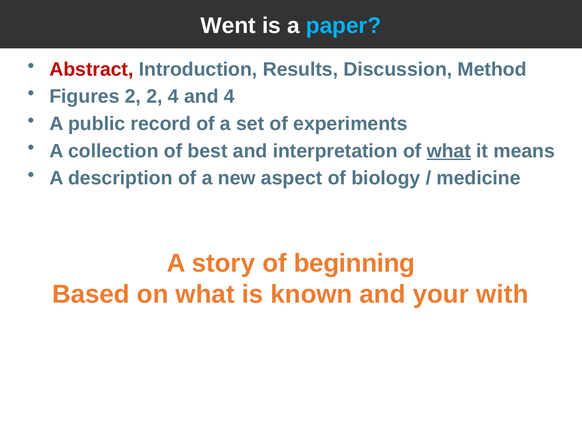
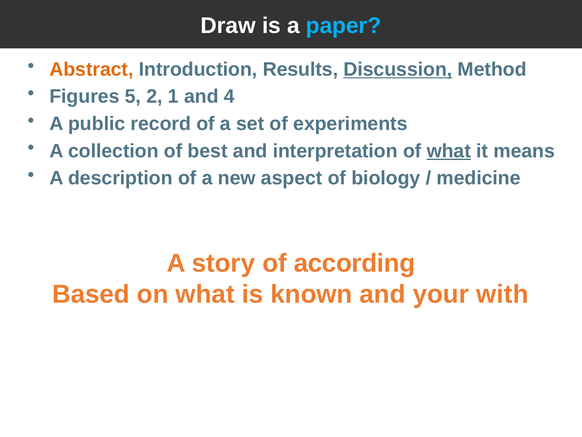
Went: Went -> Draw (228, 26)
Abstract colour: red -> orange (91, 69)
Discussion underline: none -> present (398, 69)
Figures 2: 2 -> 5 (133, 96)
2 4: 4 -> 1 (173, 96)
beginning: beginning -> according (354, 263)
